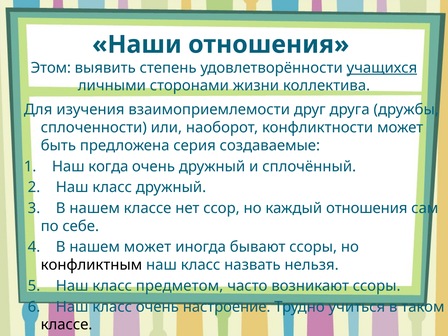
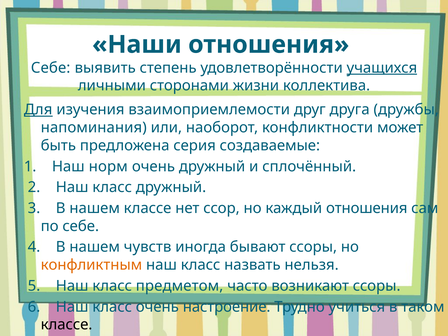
Этом: Этом -> Себе (51, 68)
Для underline: none -> present (38, 110)
сплоченности: сплоченности -> напоминания (94, 128)
когда: когда -> норм (108, 166)
нашем может: может -> чувств (148, 247)
конфликтным colour: black -> orange (91, 265)
